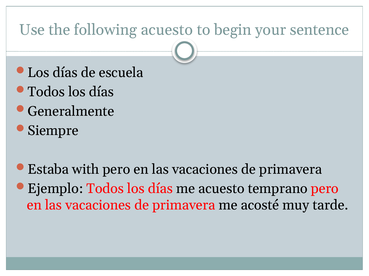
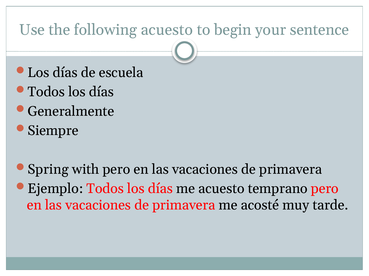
Estaba: Estaba -> Spring (48, 170)
